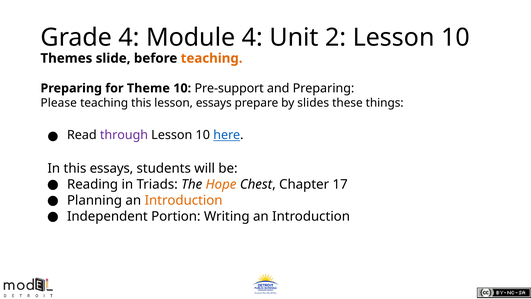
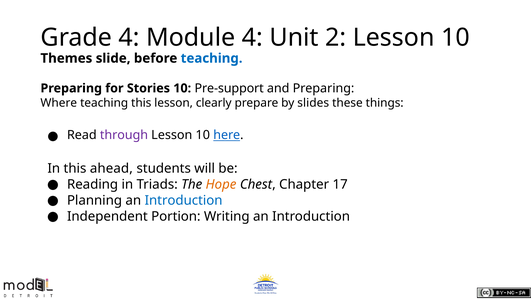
teaching colour: orange -> blue (212, 58)
Theme: Theme -> Stories (148, 88)
Please: Please -> Where (59, 103)
lesson essays: essays -> clearly (214, 103)
this essays: essays -> ahead (111, 168)
Introduction colour: orange -> blue (184, 200)
